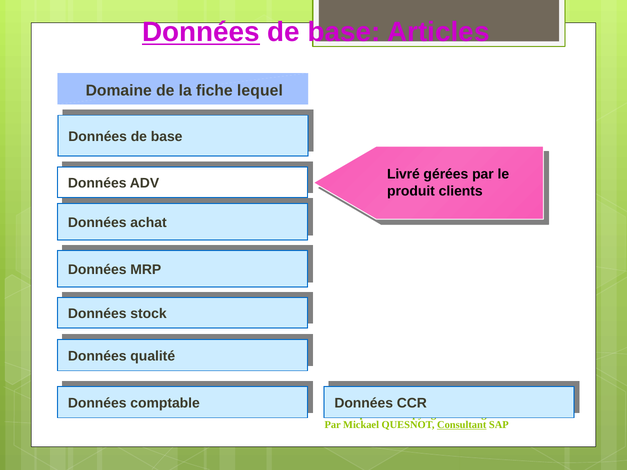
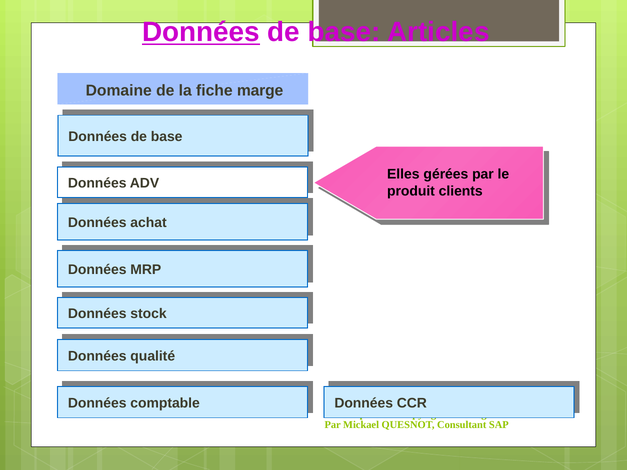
lequel: lequel -> marge (260, 90)
Livré: Livré -> Elles (403, 174)
Consultant underline: present -> none (462, 425)
